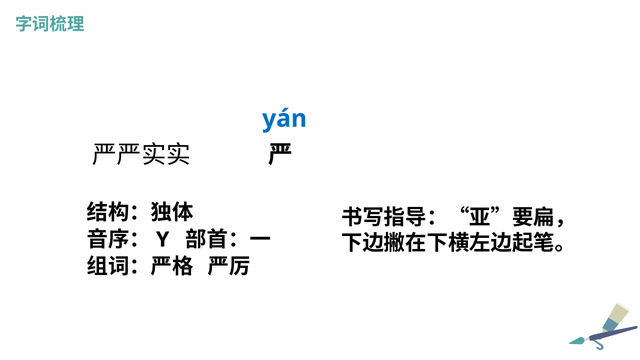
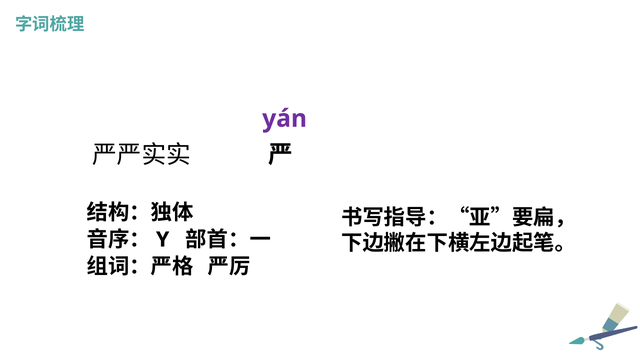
yán colour: blue -> purple (285, 119)
